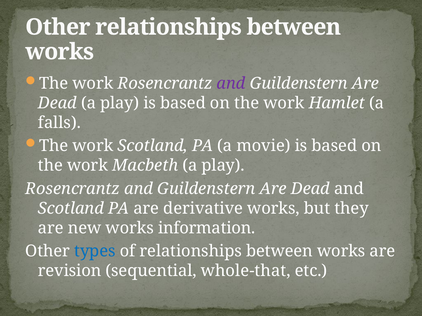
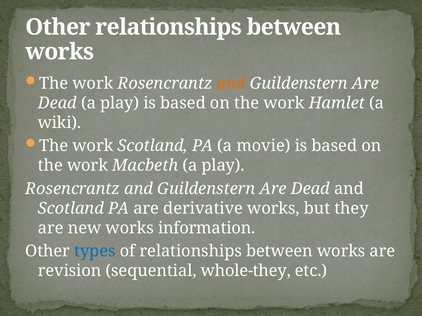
and colour: purple -> orange (231, 83)
falls: falls -> wiki (60, 123)
whole-that: whole-that -> whole-they (246, 271)
